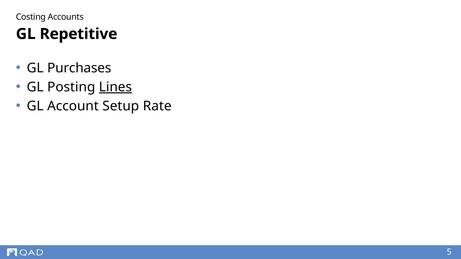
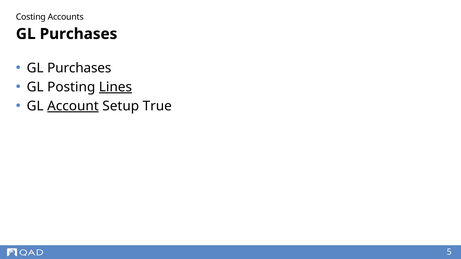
Repetitive: Repetitive -> Purchases (78, 34)
Account underline: none -> present (73, 106)
Rate: Rate -> True (157, 106)
